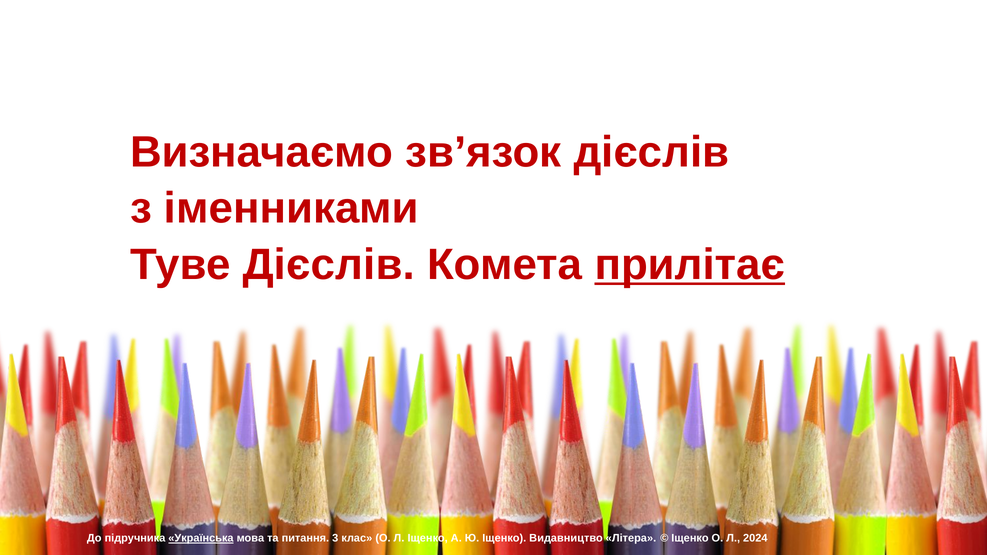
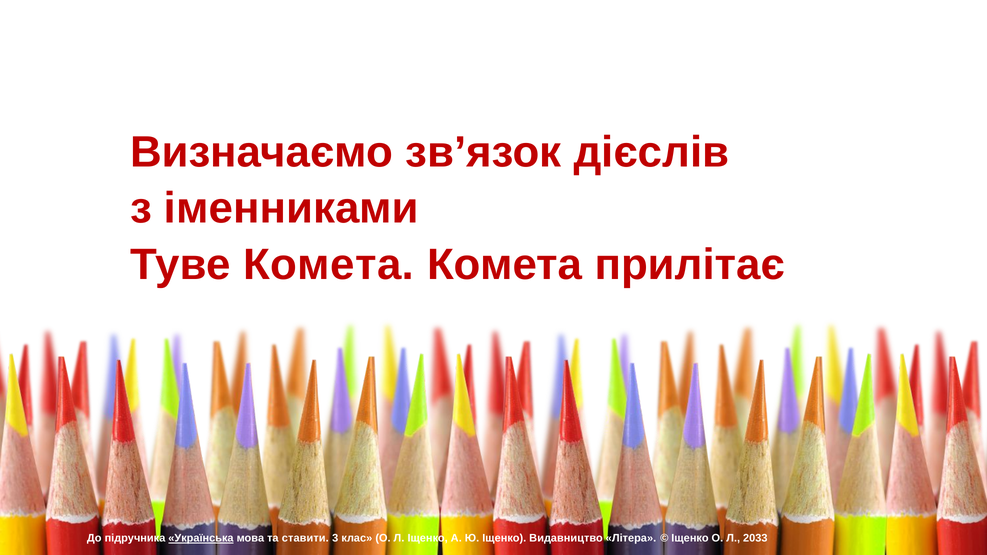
Туве Дієслів: Дієслів -> Комета (329, 265)
прилітає underline: present -> none (690, 265)
питання: питання -> ставити (305, 538)
2024: 2024 -> 2033 (755, 538)
